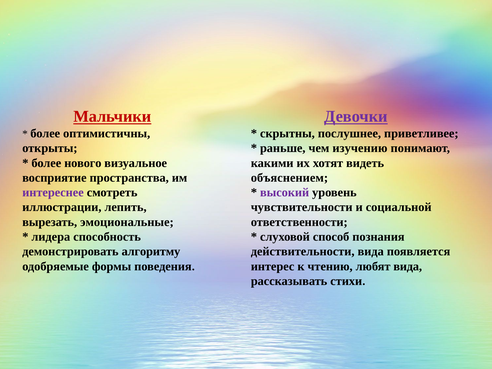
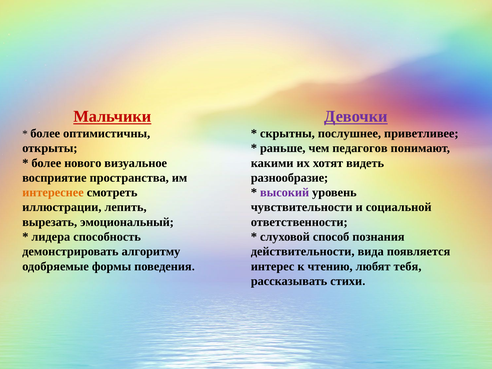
изучению: изучению -> педагогов (360, 148)
объяснением: объяснением -> разнообразие (290, 178)
интереснее colour: purple -> orange (53, 193)
эмоциональные: эмоциональные -> эмоциональный (127, 222)
любят вида: вида -> тебя (408, 266)
